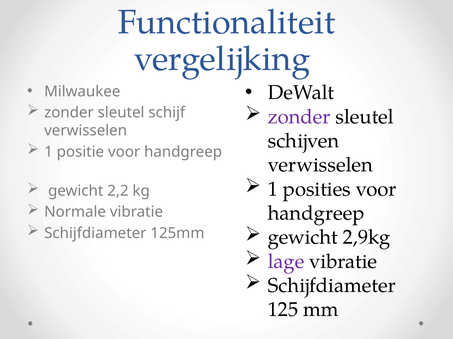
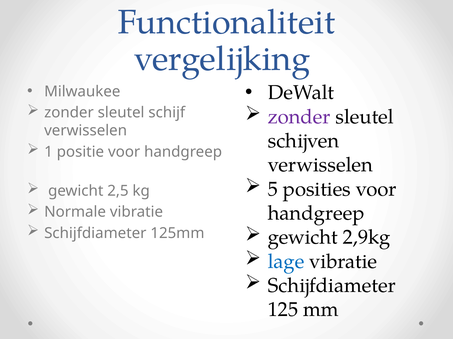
1: 1 -> 5 (273, 189)
2,2: 2,2 -> 2,5 (118, 191)
lage colour: purple -> blue (286, 262)
